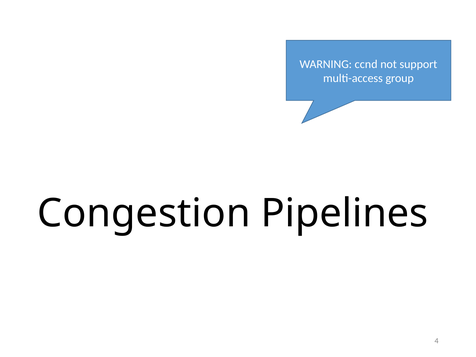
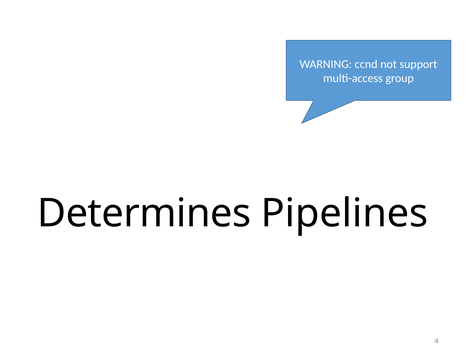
Congestion: Congestion -> Determines (144, 213)
